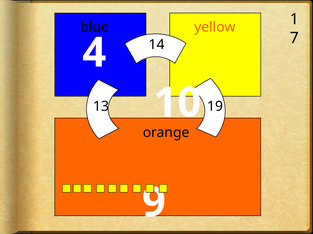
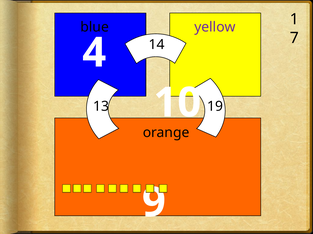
yellow colour: orange -> purple (215, 27)
